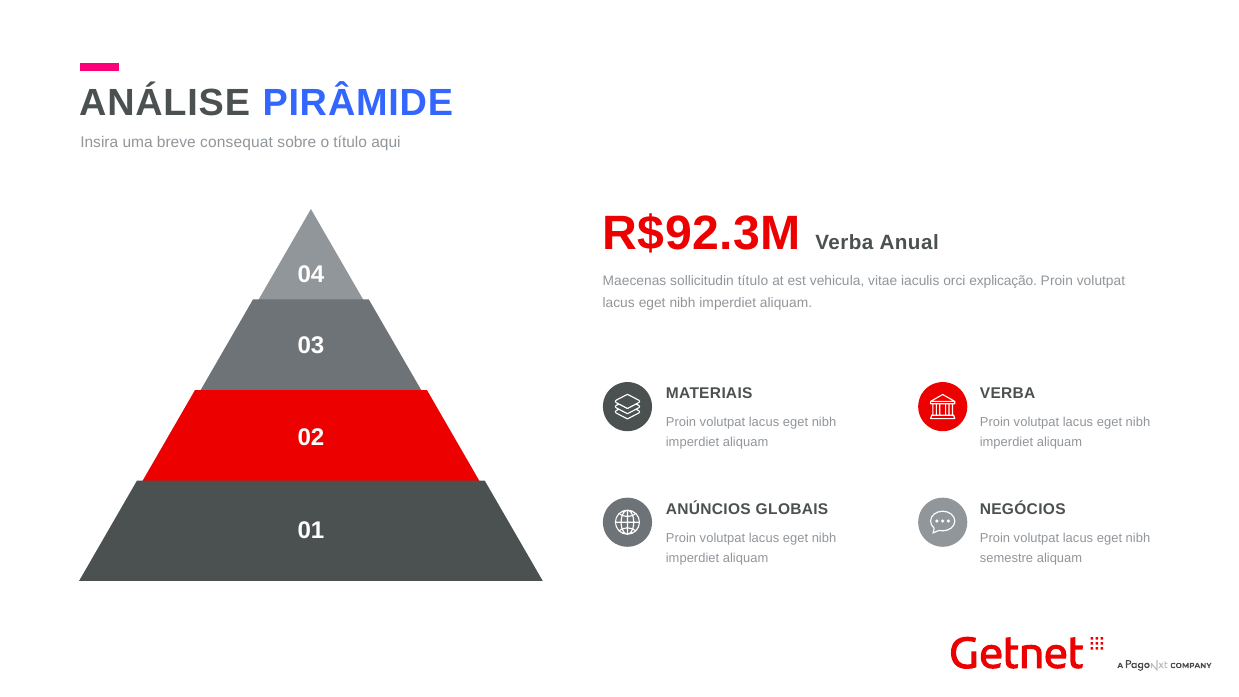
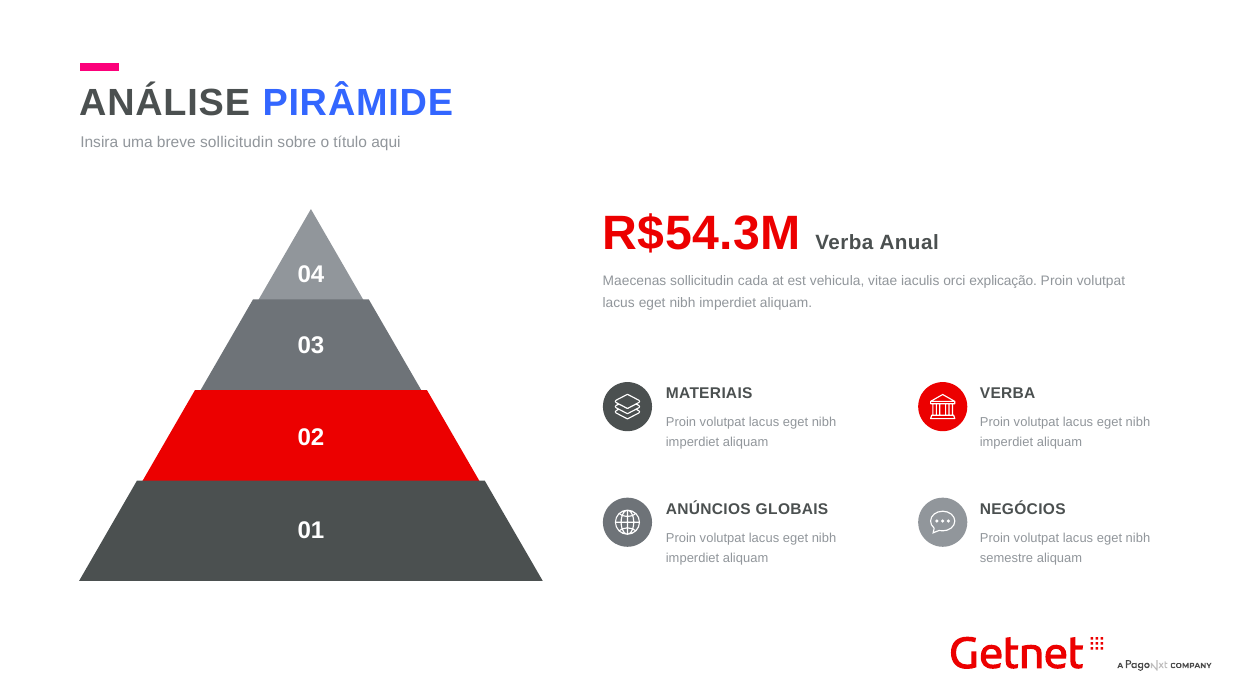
breve consequat: consequat -> sollicitudin (237, 142)
R$92.3M: R$92.3M -> R$54.3M (702, 234)
sollicitudin título: título -> cada (753, 281)
